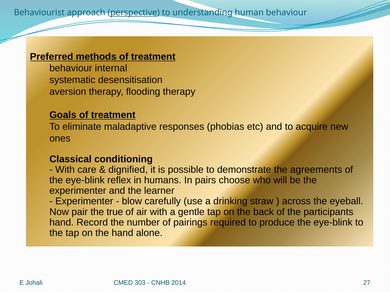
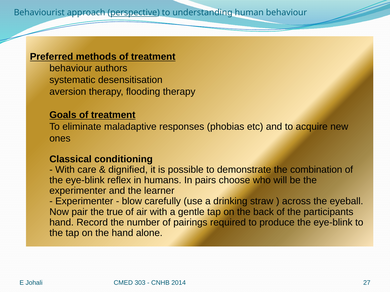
internal: internal -> authors (111, 68)
agreements: agreements -> combination (316, 170)
